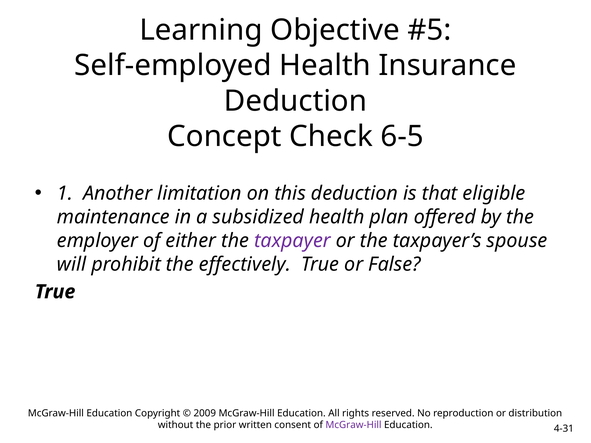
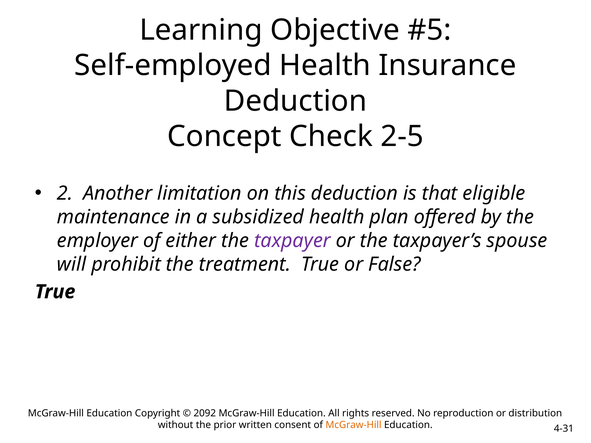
6-5: 6-5 -> 2-5 (402, 137)
1: 1 -> 2 (65, 193)
effectively: effectively -> treatment (245, 264)
2009: 2009 -> 2092 (205, 413)
McGraw-Hill colour: purple -> orange (353, 425)
